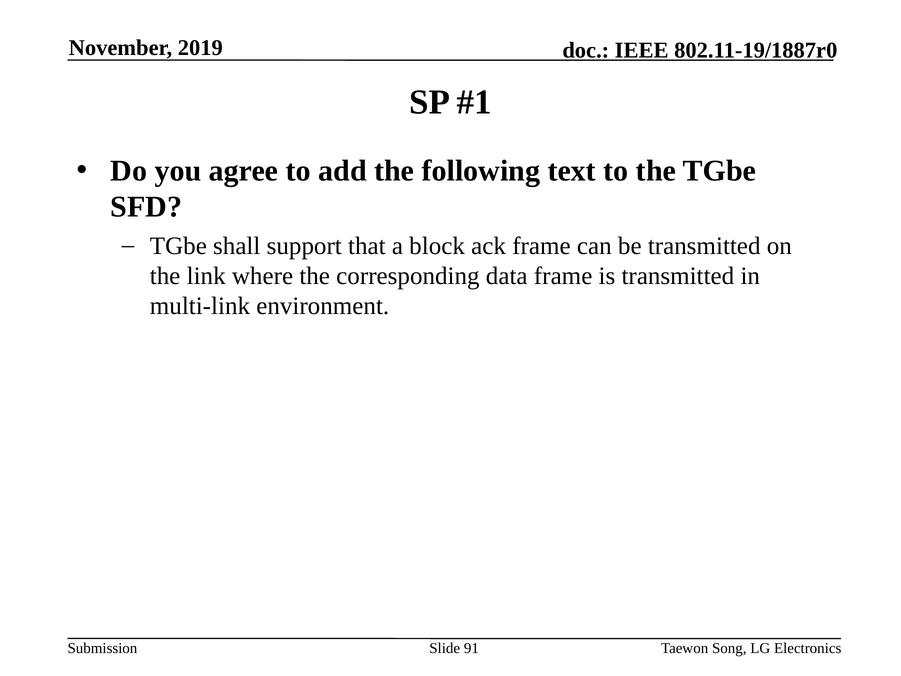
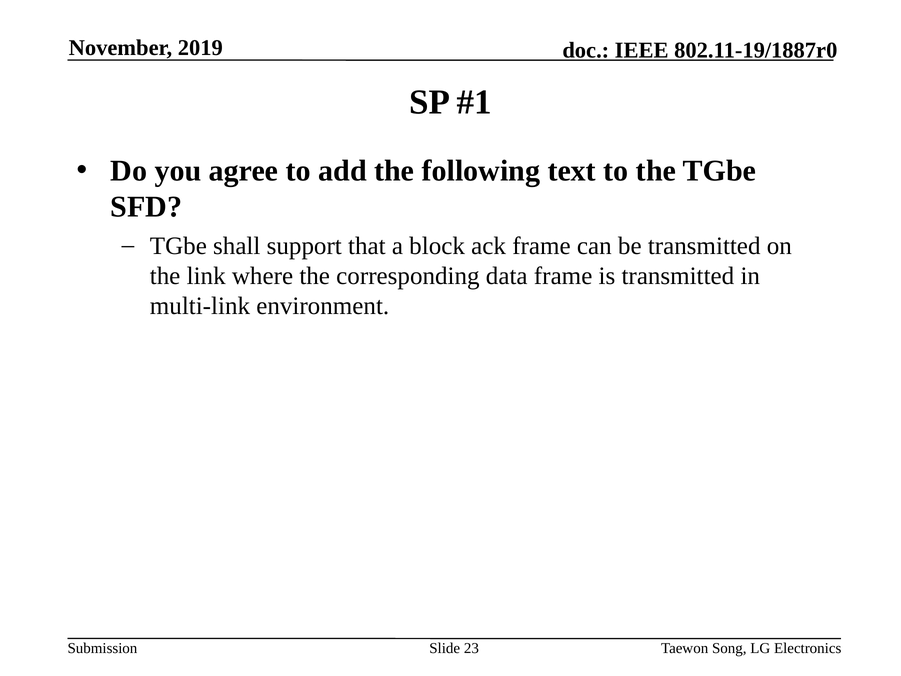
91: 91 -> 23 (471, 648)
